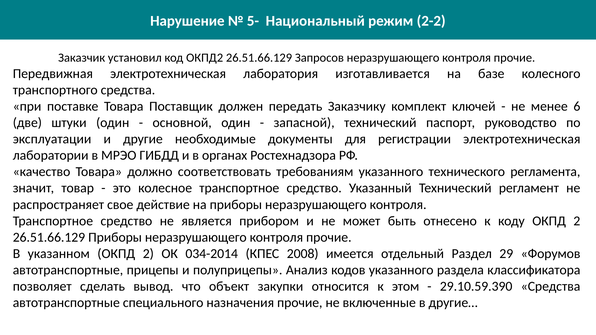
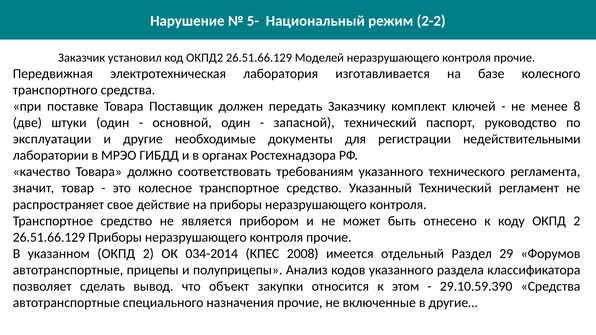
Запросов: Запросов -> Моделей (319, 58)
6: 6 -> 8 (577, 106)
регистрации электротехническая: электротехническая -> недействительными (522, 139)
